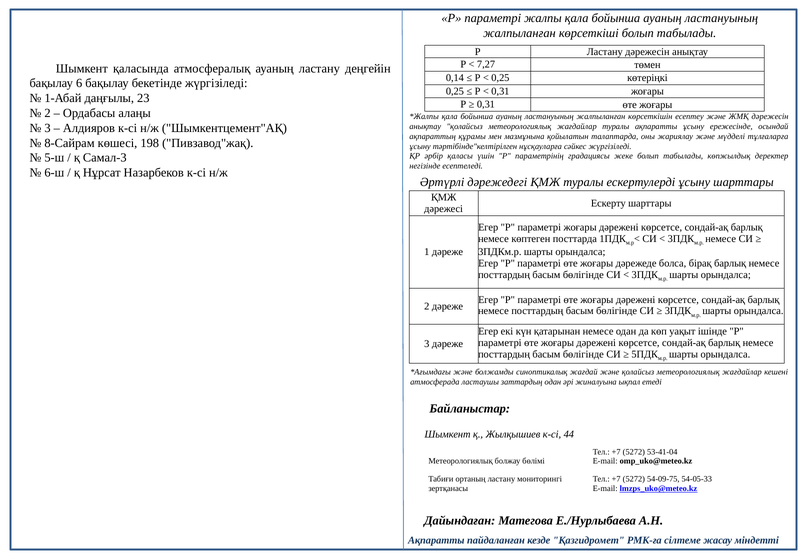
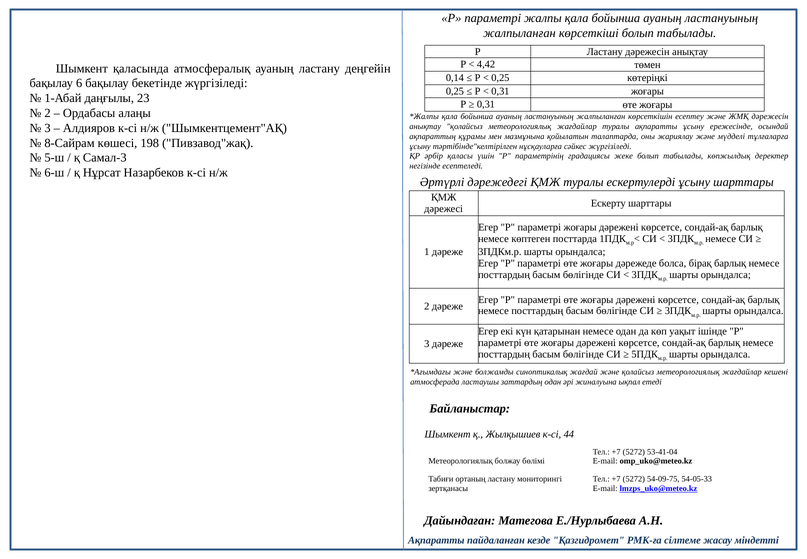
7,27: 7,27 -> 4,42 (486, 64)
